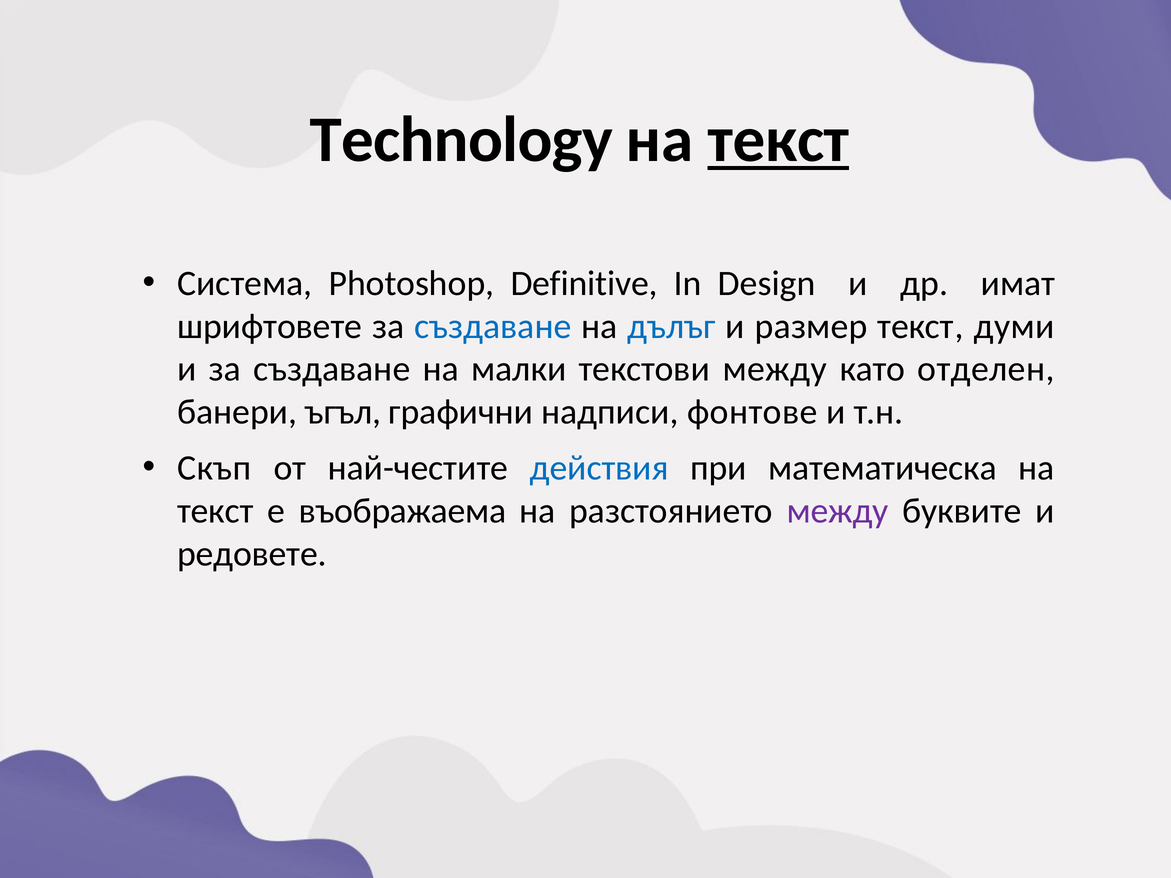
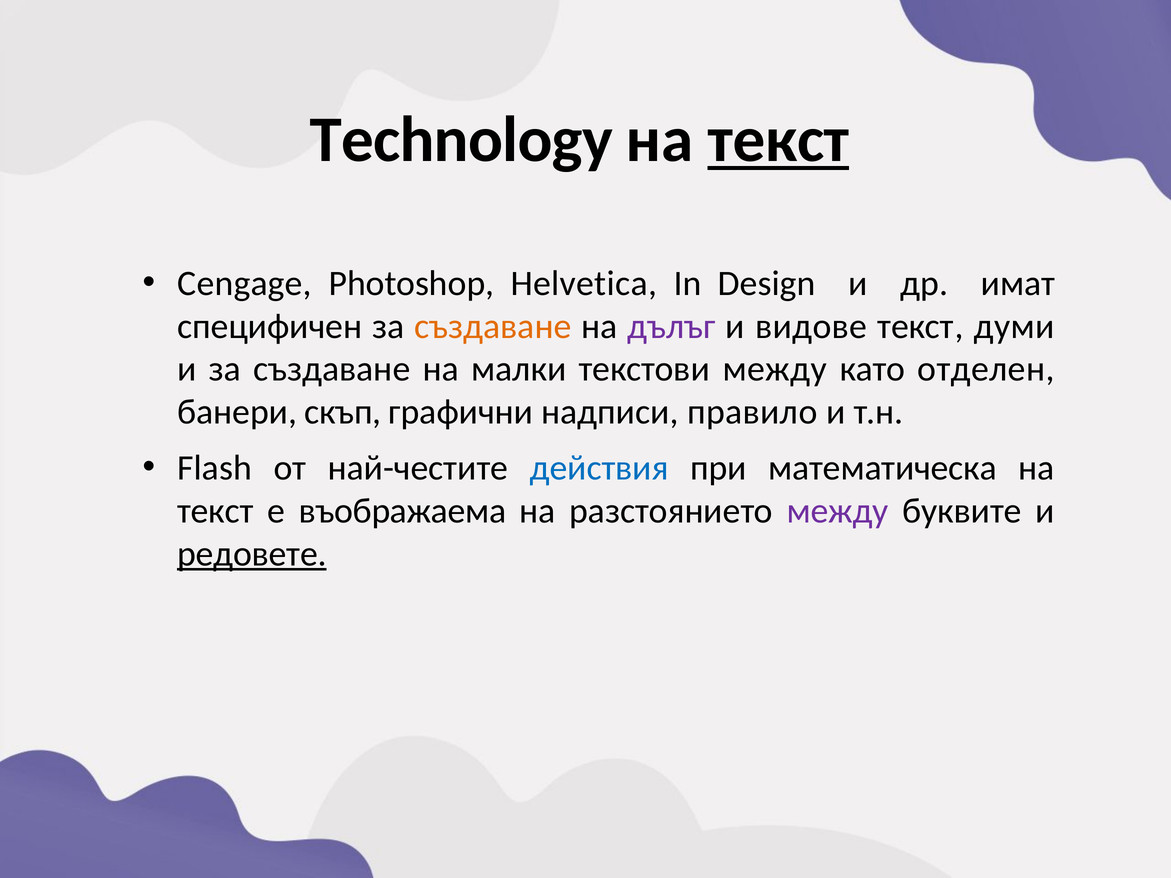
Система: Система -> Cengage (245, 283)
Definitive: Definitive -> Helvetica (584, 283)
шрифтовете: шрифтовете -> специфичен (270, 326)
създаване colour: blue -> orange (493, 326)
дълъг colour: blue -> purple (671, 326)
размер: размер -> видове (811, 326)
ъгъл: ъгъл -> скъп (343, 412)
фонтове: фонтове -> правило (752, 412)
Скъп: Скъп -> Flash (215, 468)
редовете underline: none -> present (252, 554)
